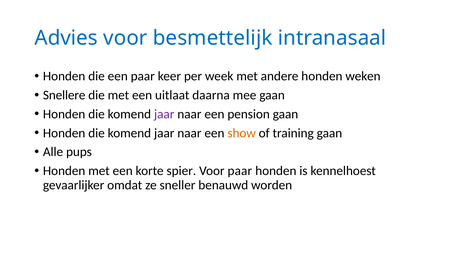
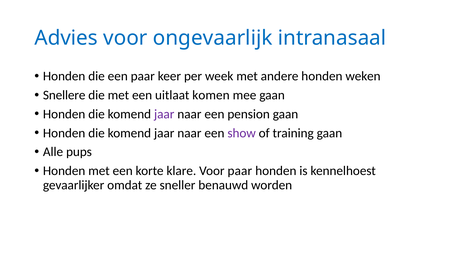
besmettelijk: besmettelijk -> ongevaarlijk (213, 38)
daarna: daarna -> komen (211, 95)
show colour: orange -> purple (242, 133)
spier: spier -> klare (181, 171)
